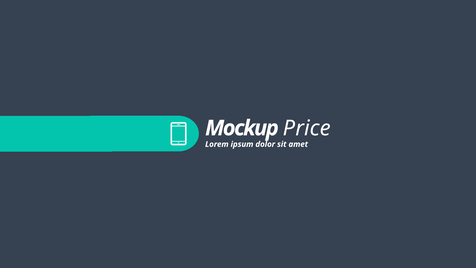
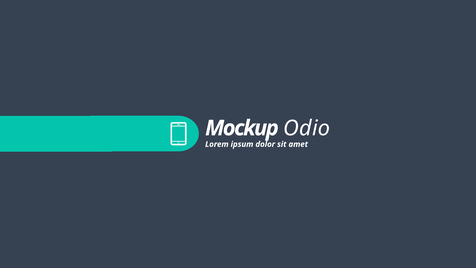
Price: Price -> Odio (307, 128)
